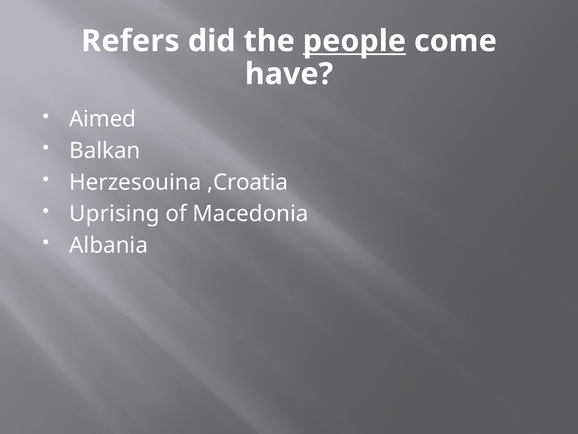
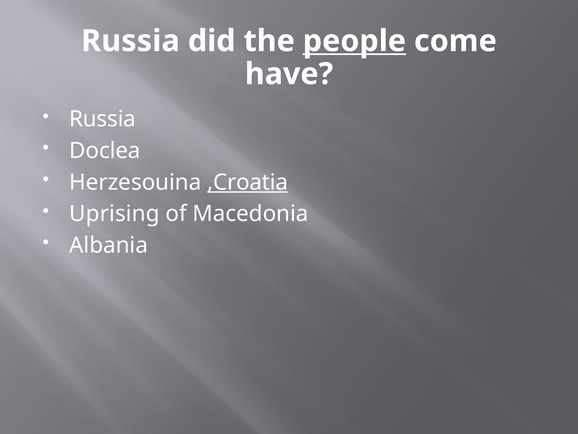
Refers: Refers -> Russia (130, 41)
Aimed: Aimed -> Russia (103, 119)
Balkan: Balkan -> Doclea (105, 151)
,Croatia underline: none -> present (248, 182)
